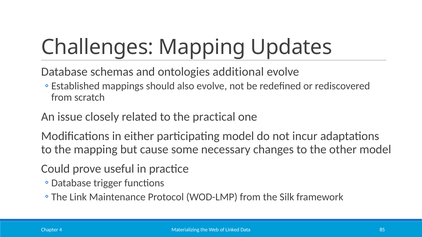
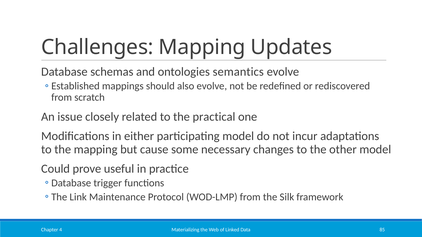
additional: additional -> semantics (238, 72)
